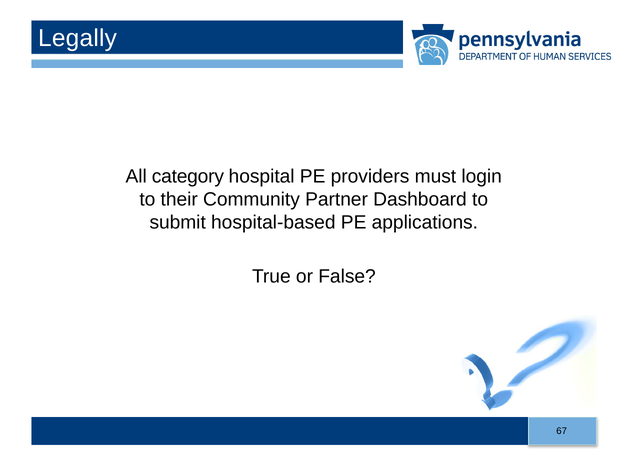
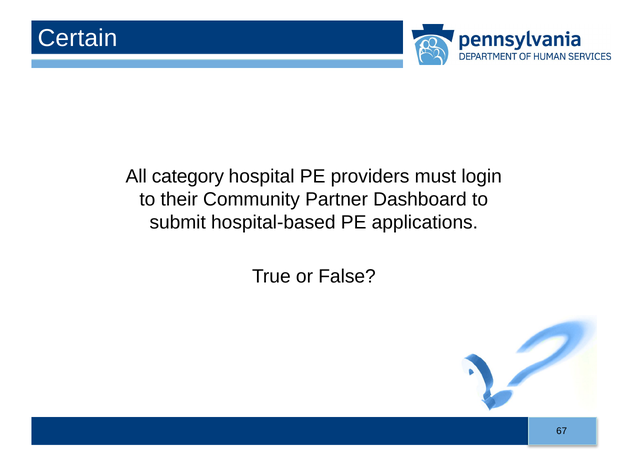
Legally: Legally -> Certain (78, 38)
